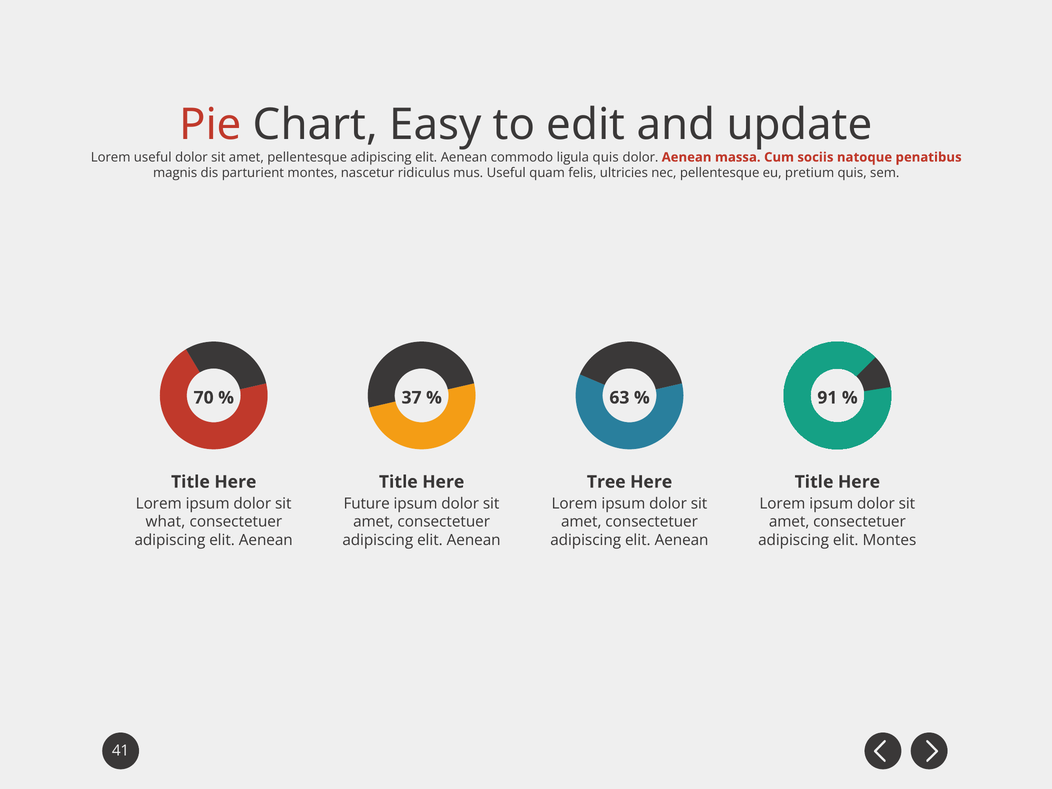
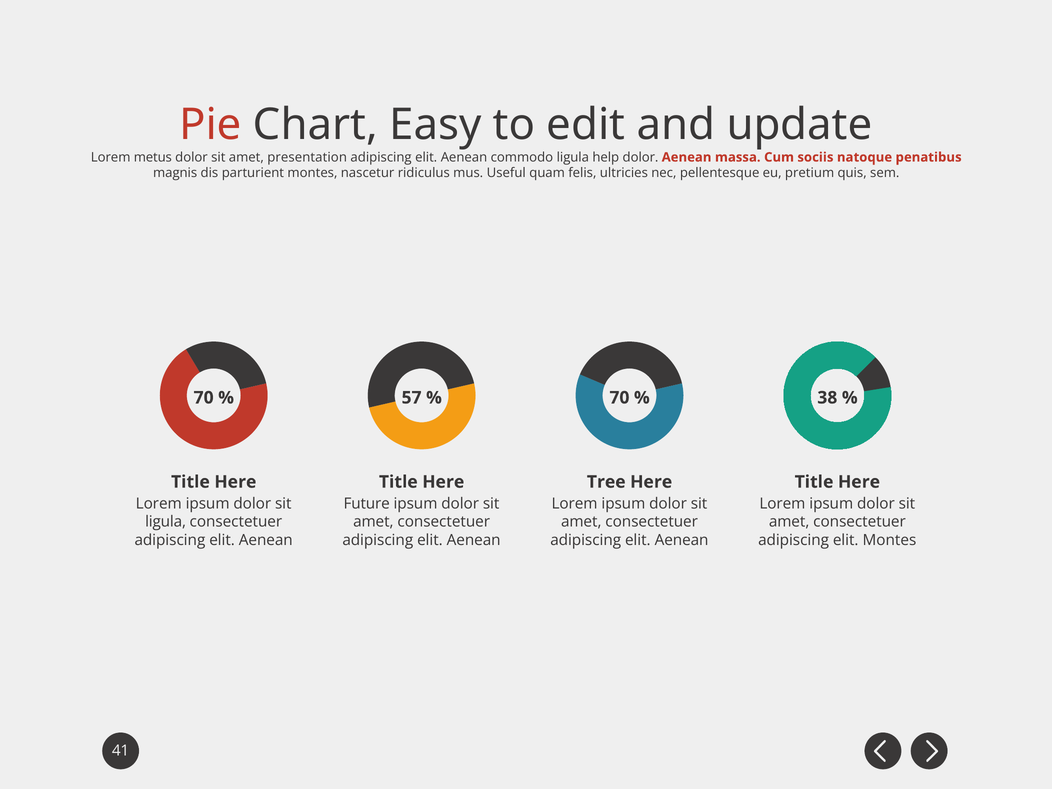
Lorem useful: useful -> metus (153, 157)
amet pellentesque: pellentesque -> presentation (307, 157)
ligula quis: quis -> help (606, 157)
37: 37 -> 57 (412, 398)
63: 63 -> 70 (619, 398)
91: 91 -> 38 (827, 398)
what: what -> ligula (166, 522)
